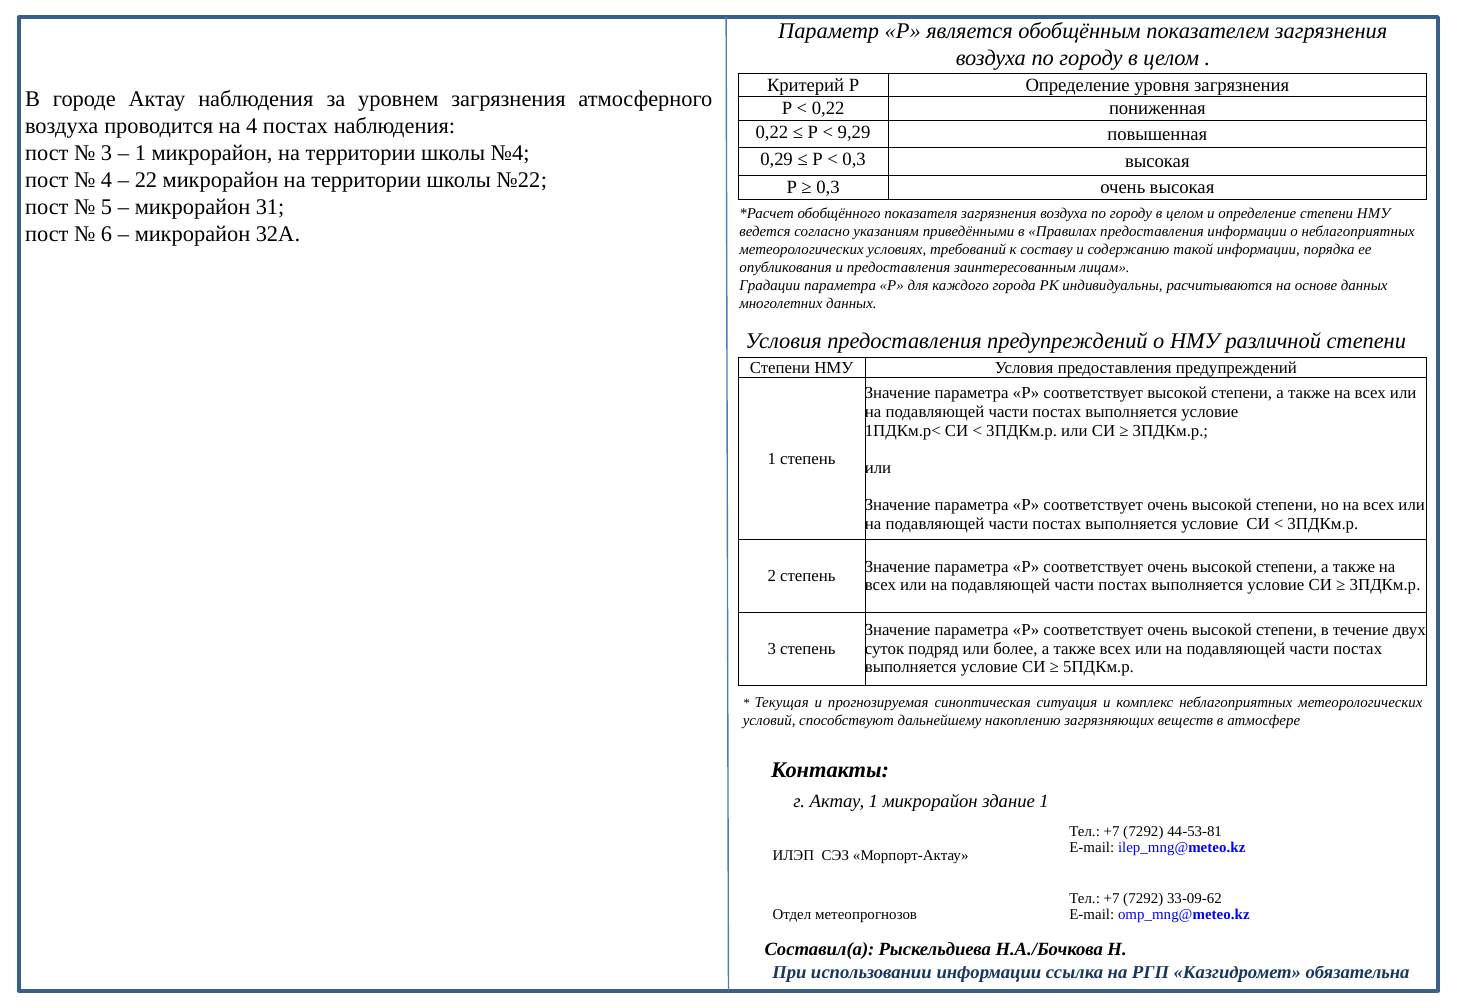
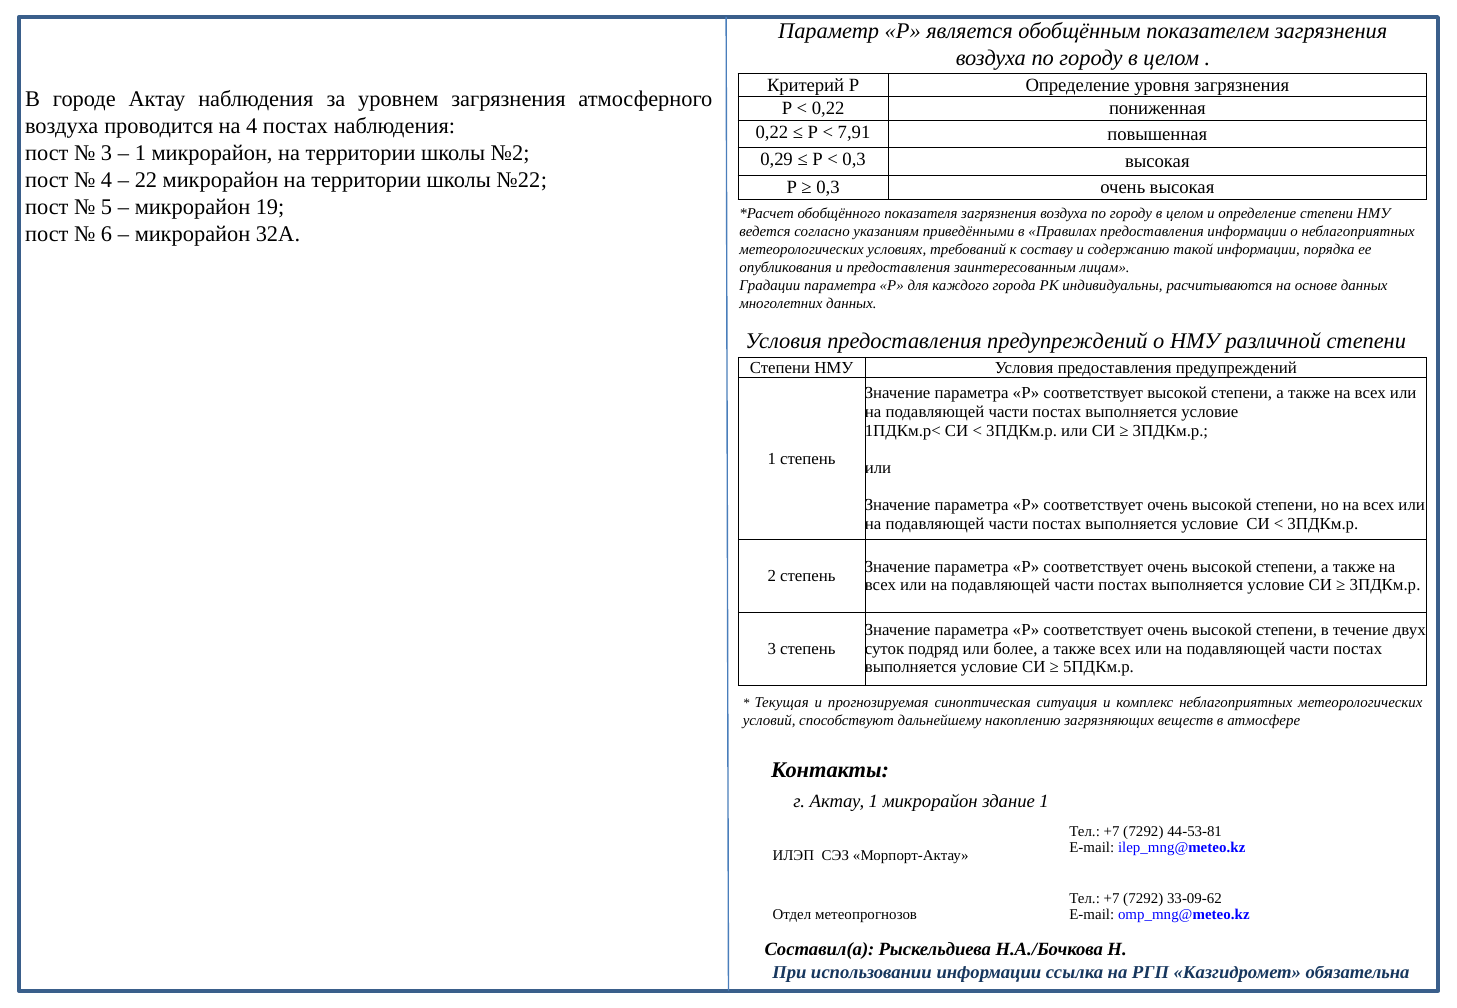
9,29: 9,29 -> 7,91 (854, 132)
№4: №4 -> №2 (510, 153)
31: 31 -> 19 (270, 207)
